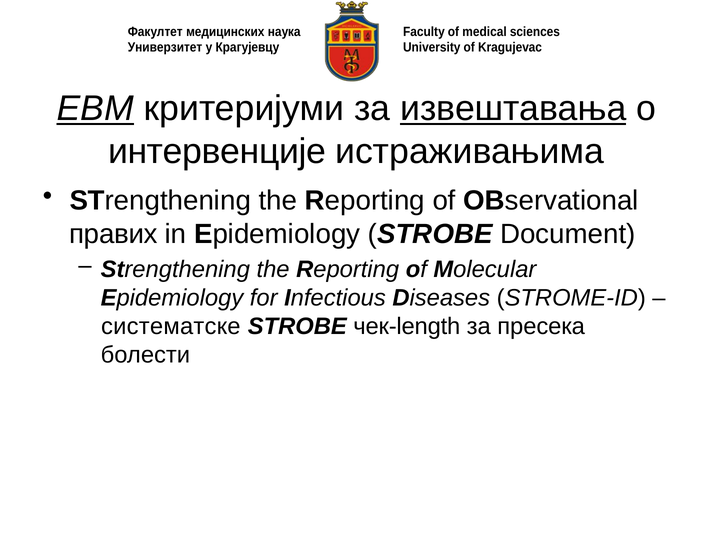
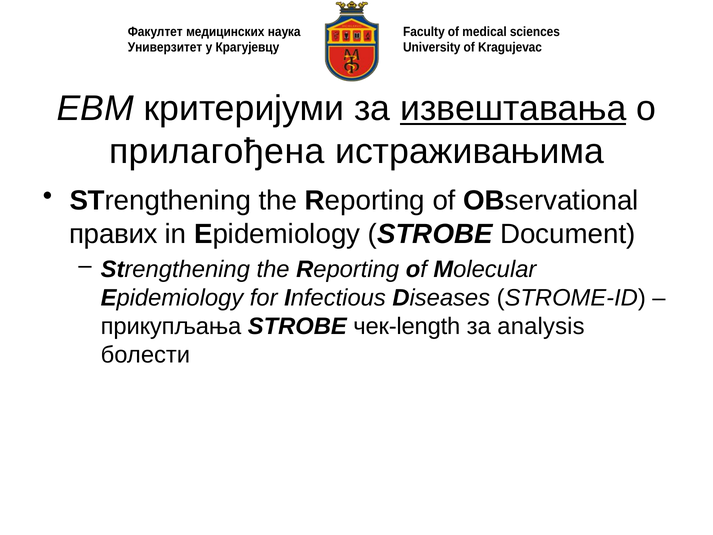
EBM underline: present -> none (95, 108)
интервенције: интервенције -> прилагођена (217, 151)
систематске: систематске -> прикупљања (171, 326)
пресека: пресека -> analysis (541, 326)
